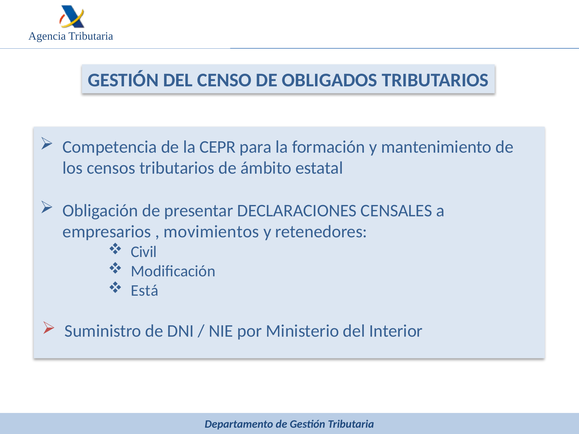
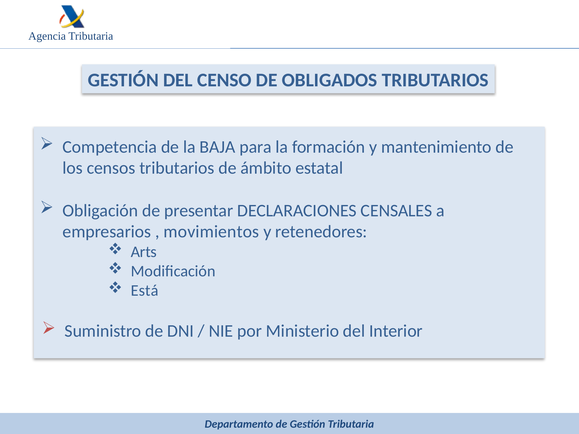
CEPR: CEPR -> BAJA (218, 147)
Civil: Civil -> Arts (144, 252)
